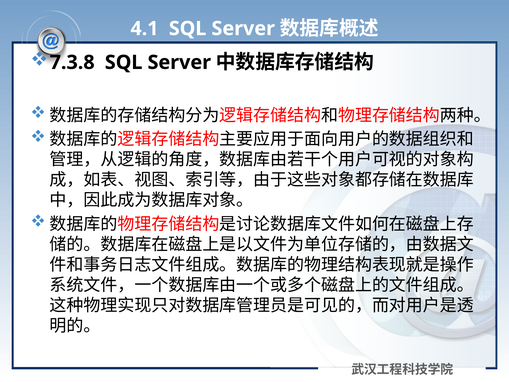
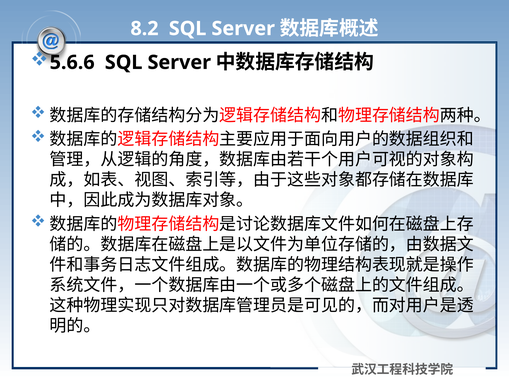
4.1: 4.1 -> 8.2 (144, 29)
7.3.8: 7.3.8 -> 5.6.6 (72, 62)
